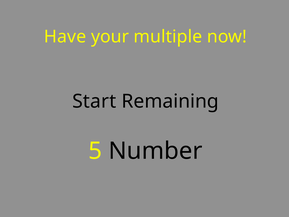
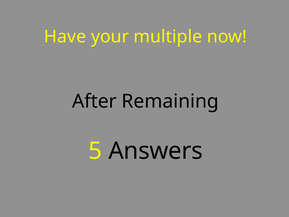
Start: Start -> After (94, 101)
Number: Number -> Answers (156, 151)
